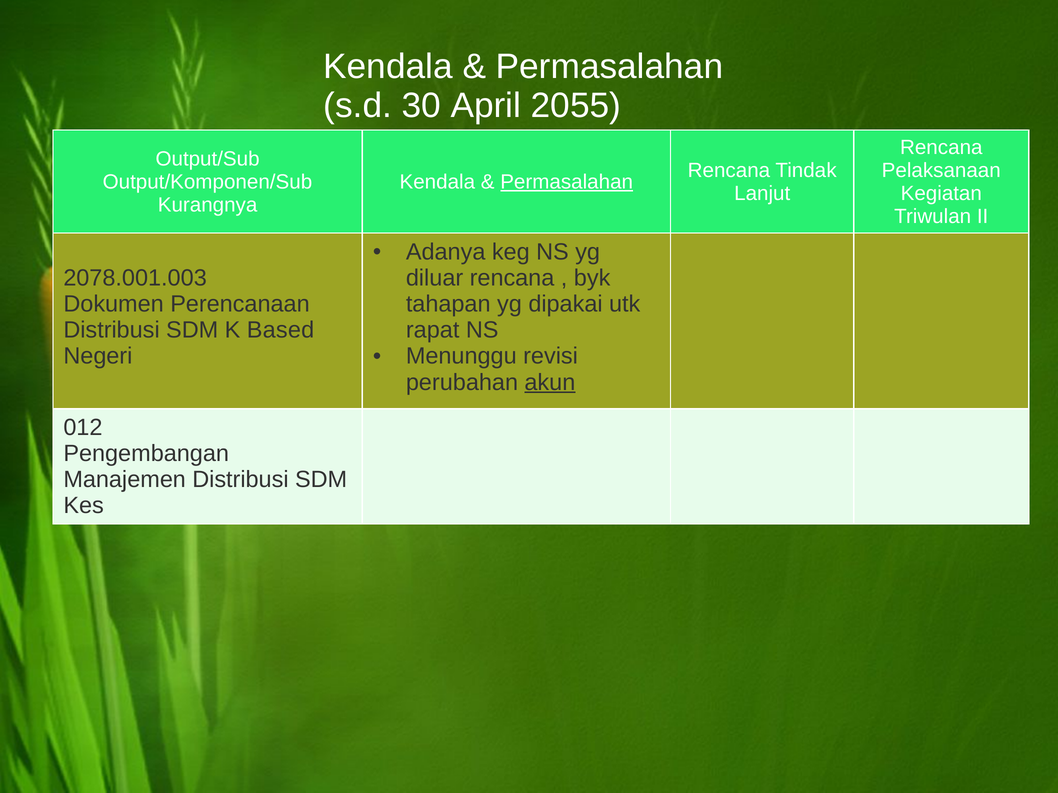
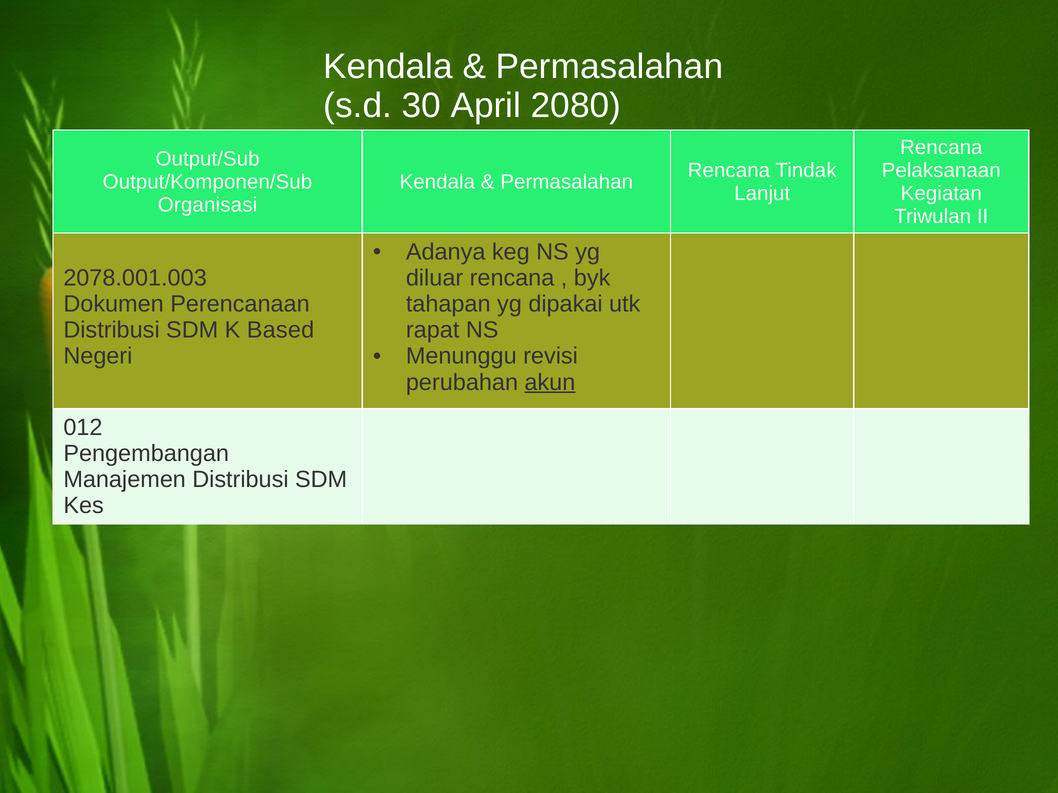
2055: 2055 -> 2080 (576, 106)
Permasalahan underline: present -> none (567, 182)
Kurangnya: Kurangnya -> Organisasi (208, 205)
